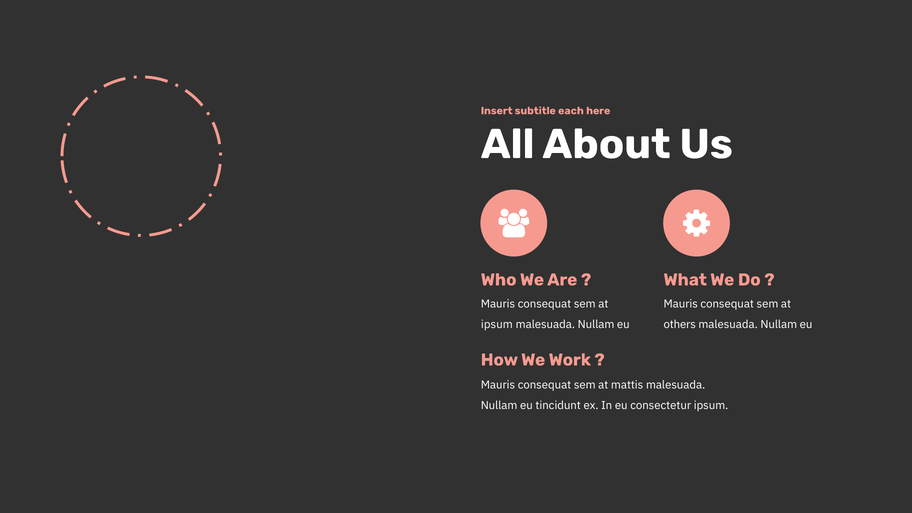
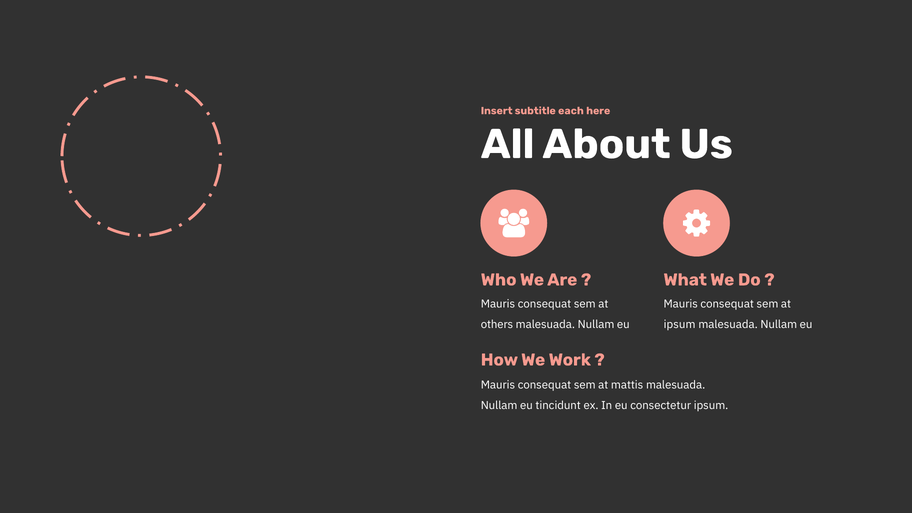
ipsum: ipsum -> others (497, 324)
others: others -> ipsum (680, 324)
